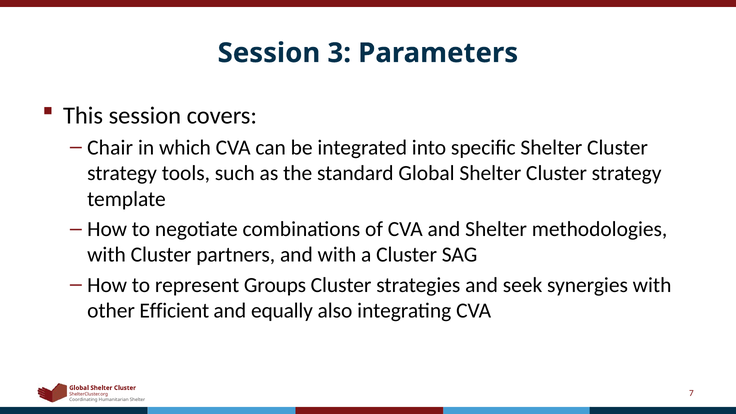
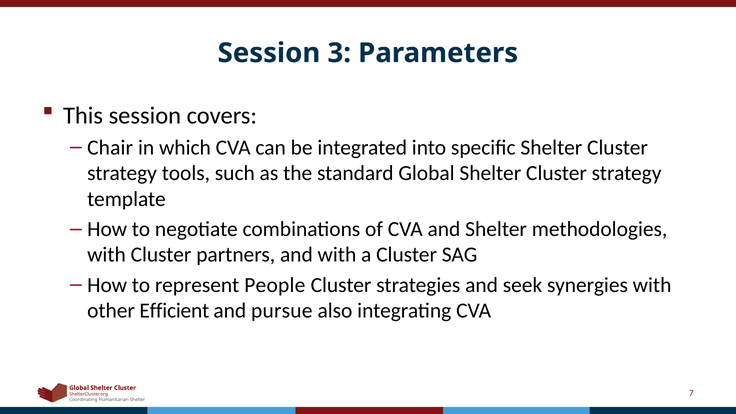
Groups: Groups -> People (275, 285)
equally: equally -> pursue (282, 311)
